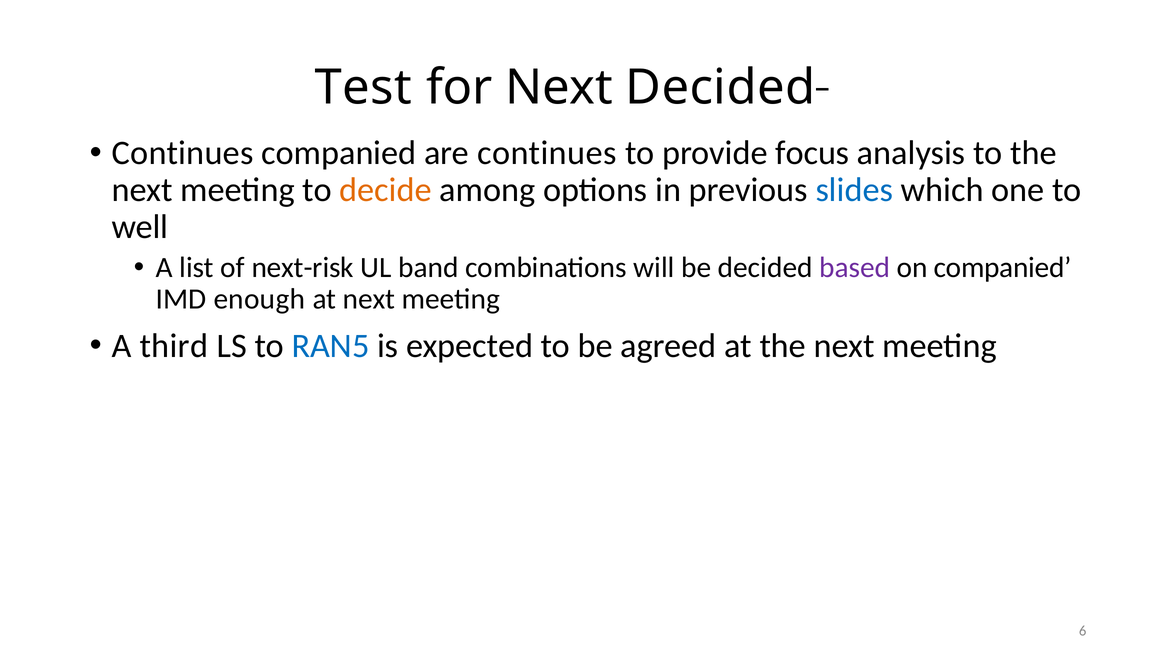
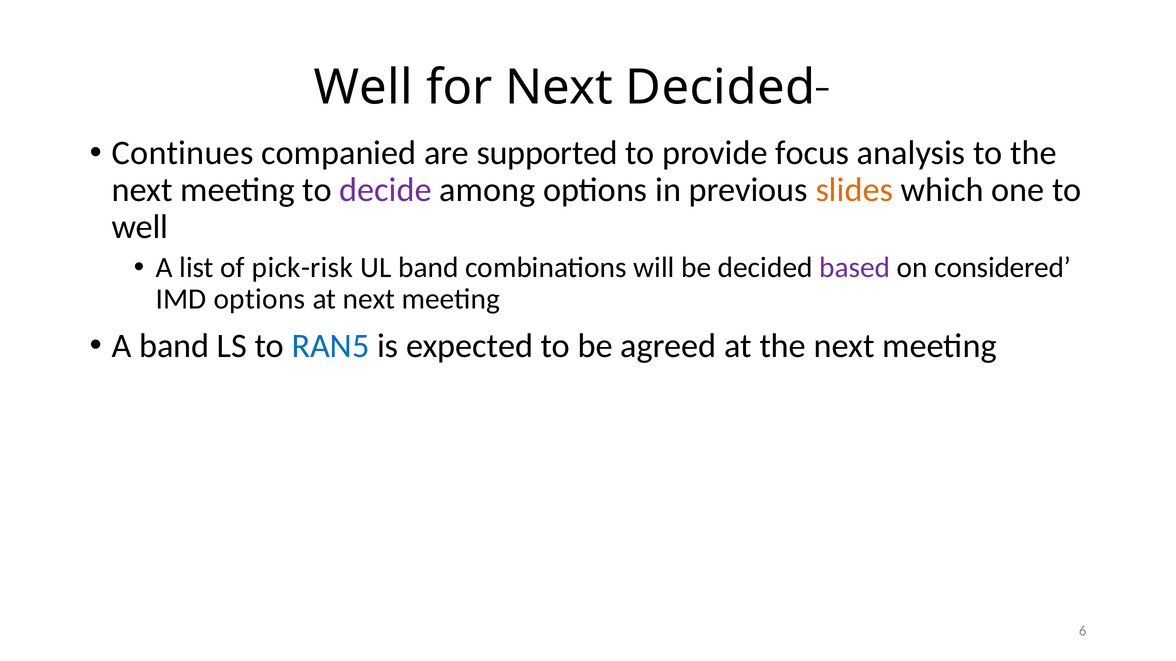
Test: Test -> Well (363, 88)
are continues: continues -> supported (547, 153)
decide colour: orange -> purple (385, 190)
slides colour: blue -> orange (854, 190)
next-risk: next-risk -> pick-risk (302, 268)
on companied: companied -> considered (1003, 268)
IMD enough: enough -> options (259, 300)
A third: third -> band (174, 346)
